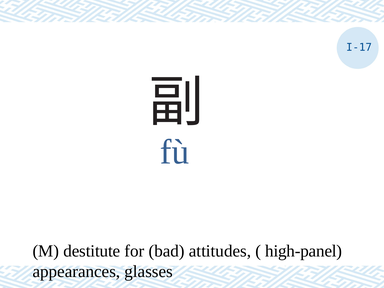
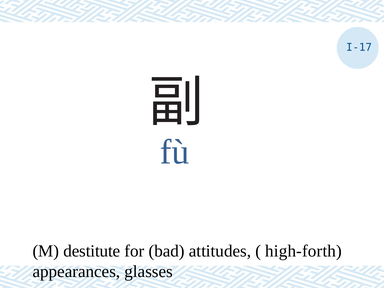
high-panel: high-panel -> high-forth (304, 251)
